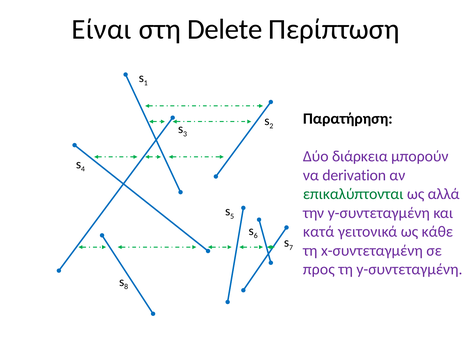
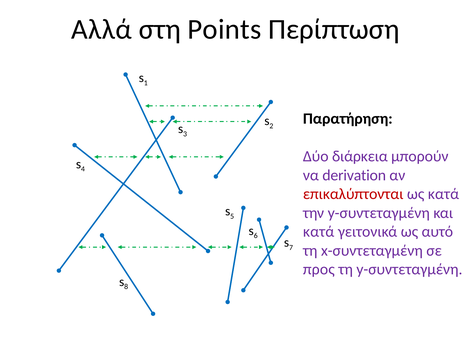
Είναι: Είναι -> Αλλά (101, 29)
Delete: Delete -> Points (224, 29)
επικαλύπτονται colour: green -> red (353, 194)
ως αλλά: αλλά -> κατά (444, 194)
κάθε: κάθε -> αυτό (437, 232)
